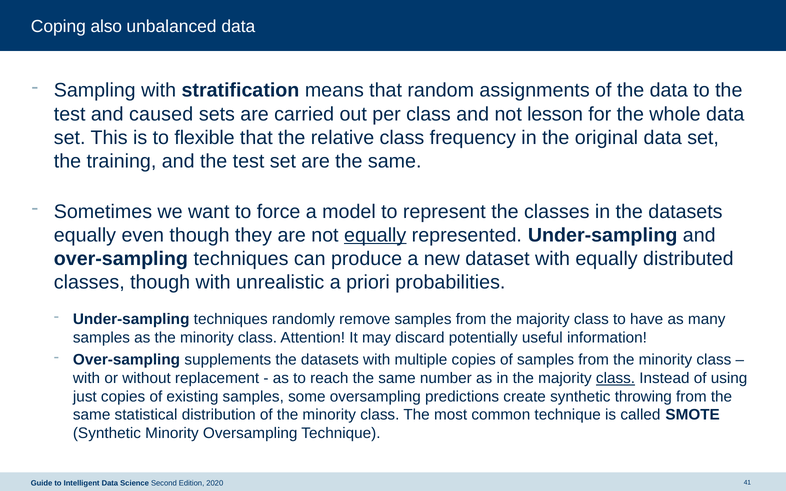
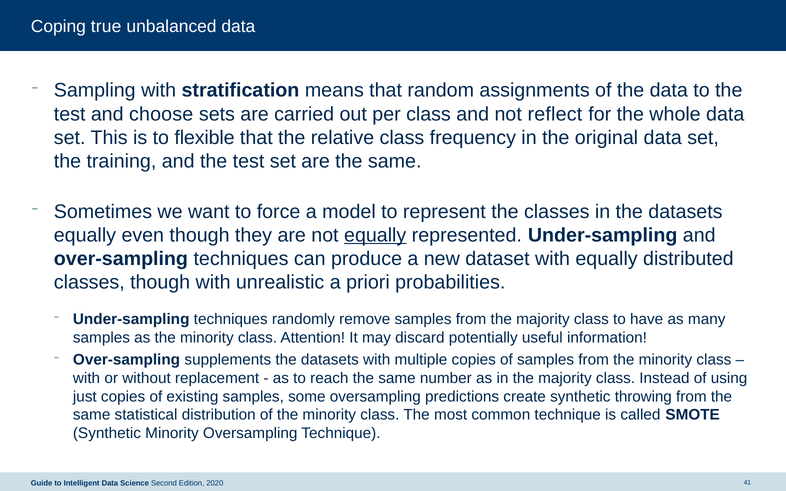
also: also -> true (106, 27)
caused: caused -> choose (161, 114)
lesson: lesson -> reflect (555, 114)
class underline: present -> none (616, 378)
